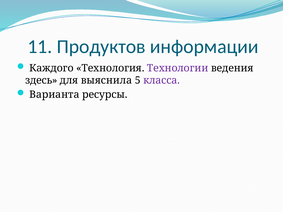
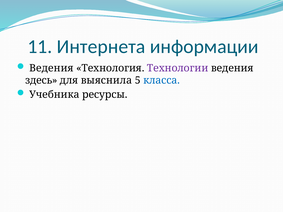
Продуктов: Продуктов -> Интернета (101, 47)
Каждого: Каждого -> Ведения (51, 68)
класса colour: purple -> blue (162, 80)
Варианта: Варианта -> Учебника (54, 95)
